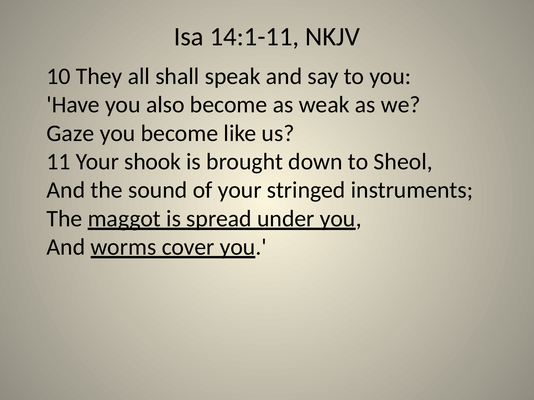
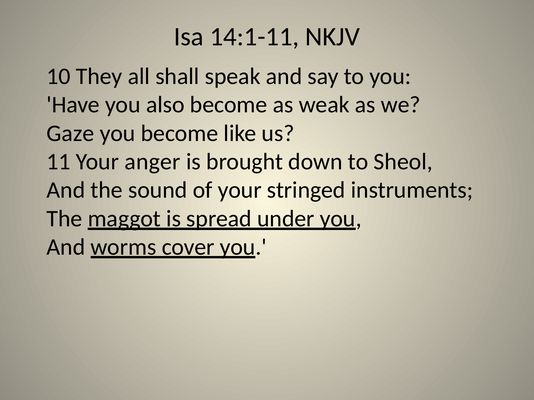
shook: shook -> anger (152, 162)
